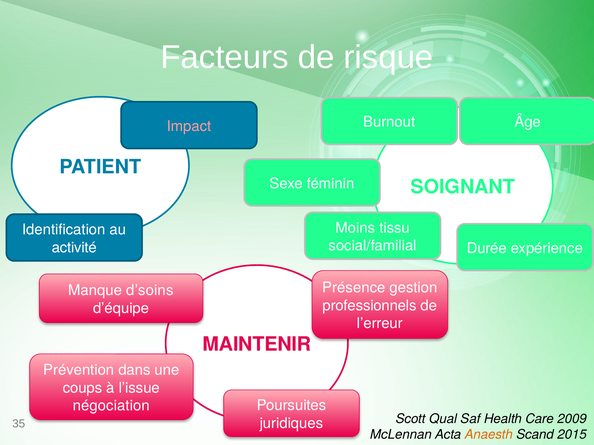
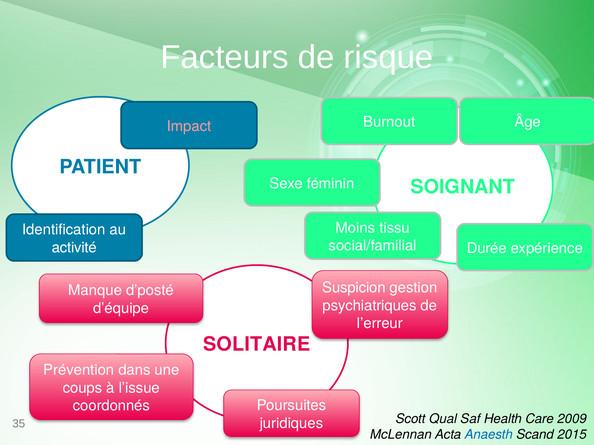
Présence: Présence -> Suspicion (354, 288)
d’soins: d’soins -> d’posté (150, 291)
professionnels: professionnels -> psychiatriques (370, 306)
MAINTENIR: MAINTENIR -> SOLITAIRE (257, 345)
négociation: négociation -> coordonnés (111, 406)
Anaesth colour: orange -> blue (489, 435)
